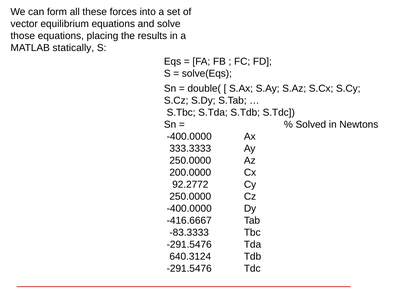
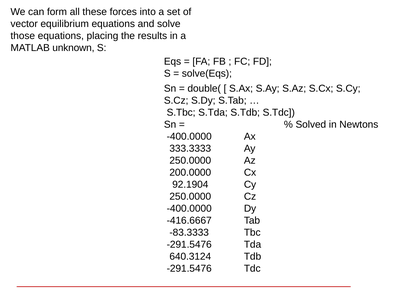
statically: statically -> unknown (73, 48)
92.2772: 92.2772 -> 92.1904 (190, 185)
